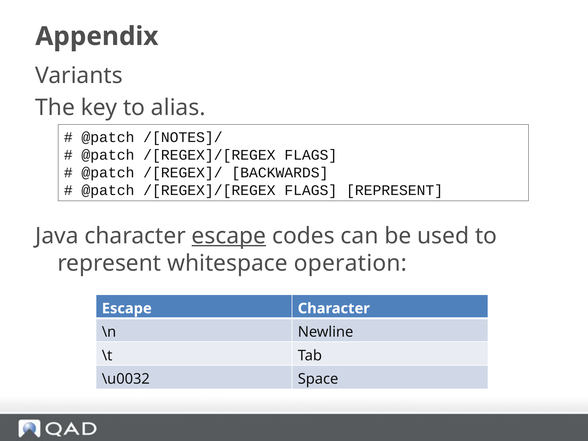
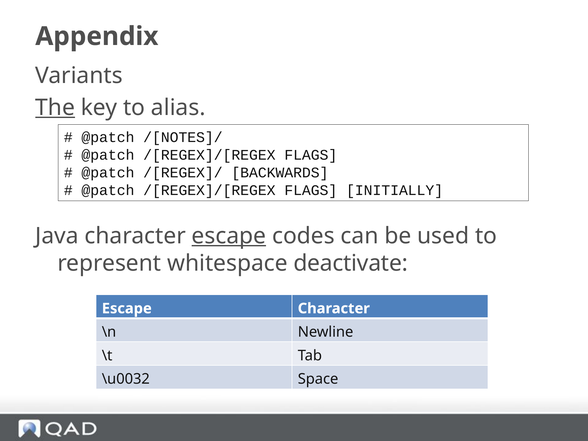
The underline: none -> present (55, 108)
FLAGS REPRESENT: REPRESENT -> INITIALLY (395, 190)
operation: operation -> deactivate (351, 263)
